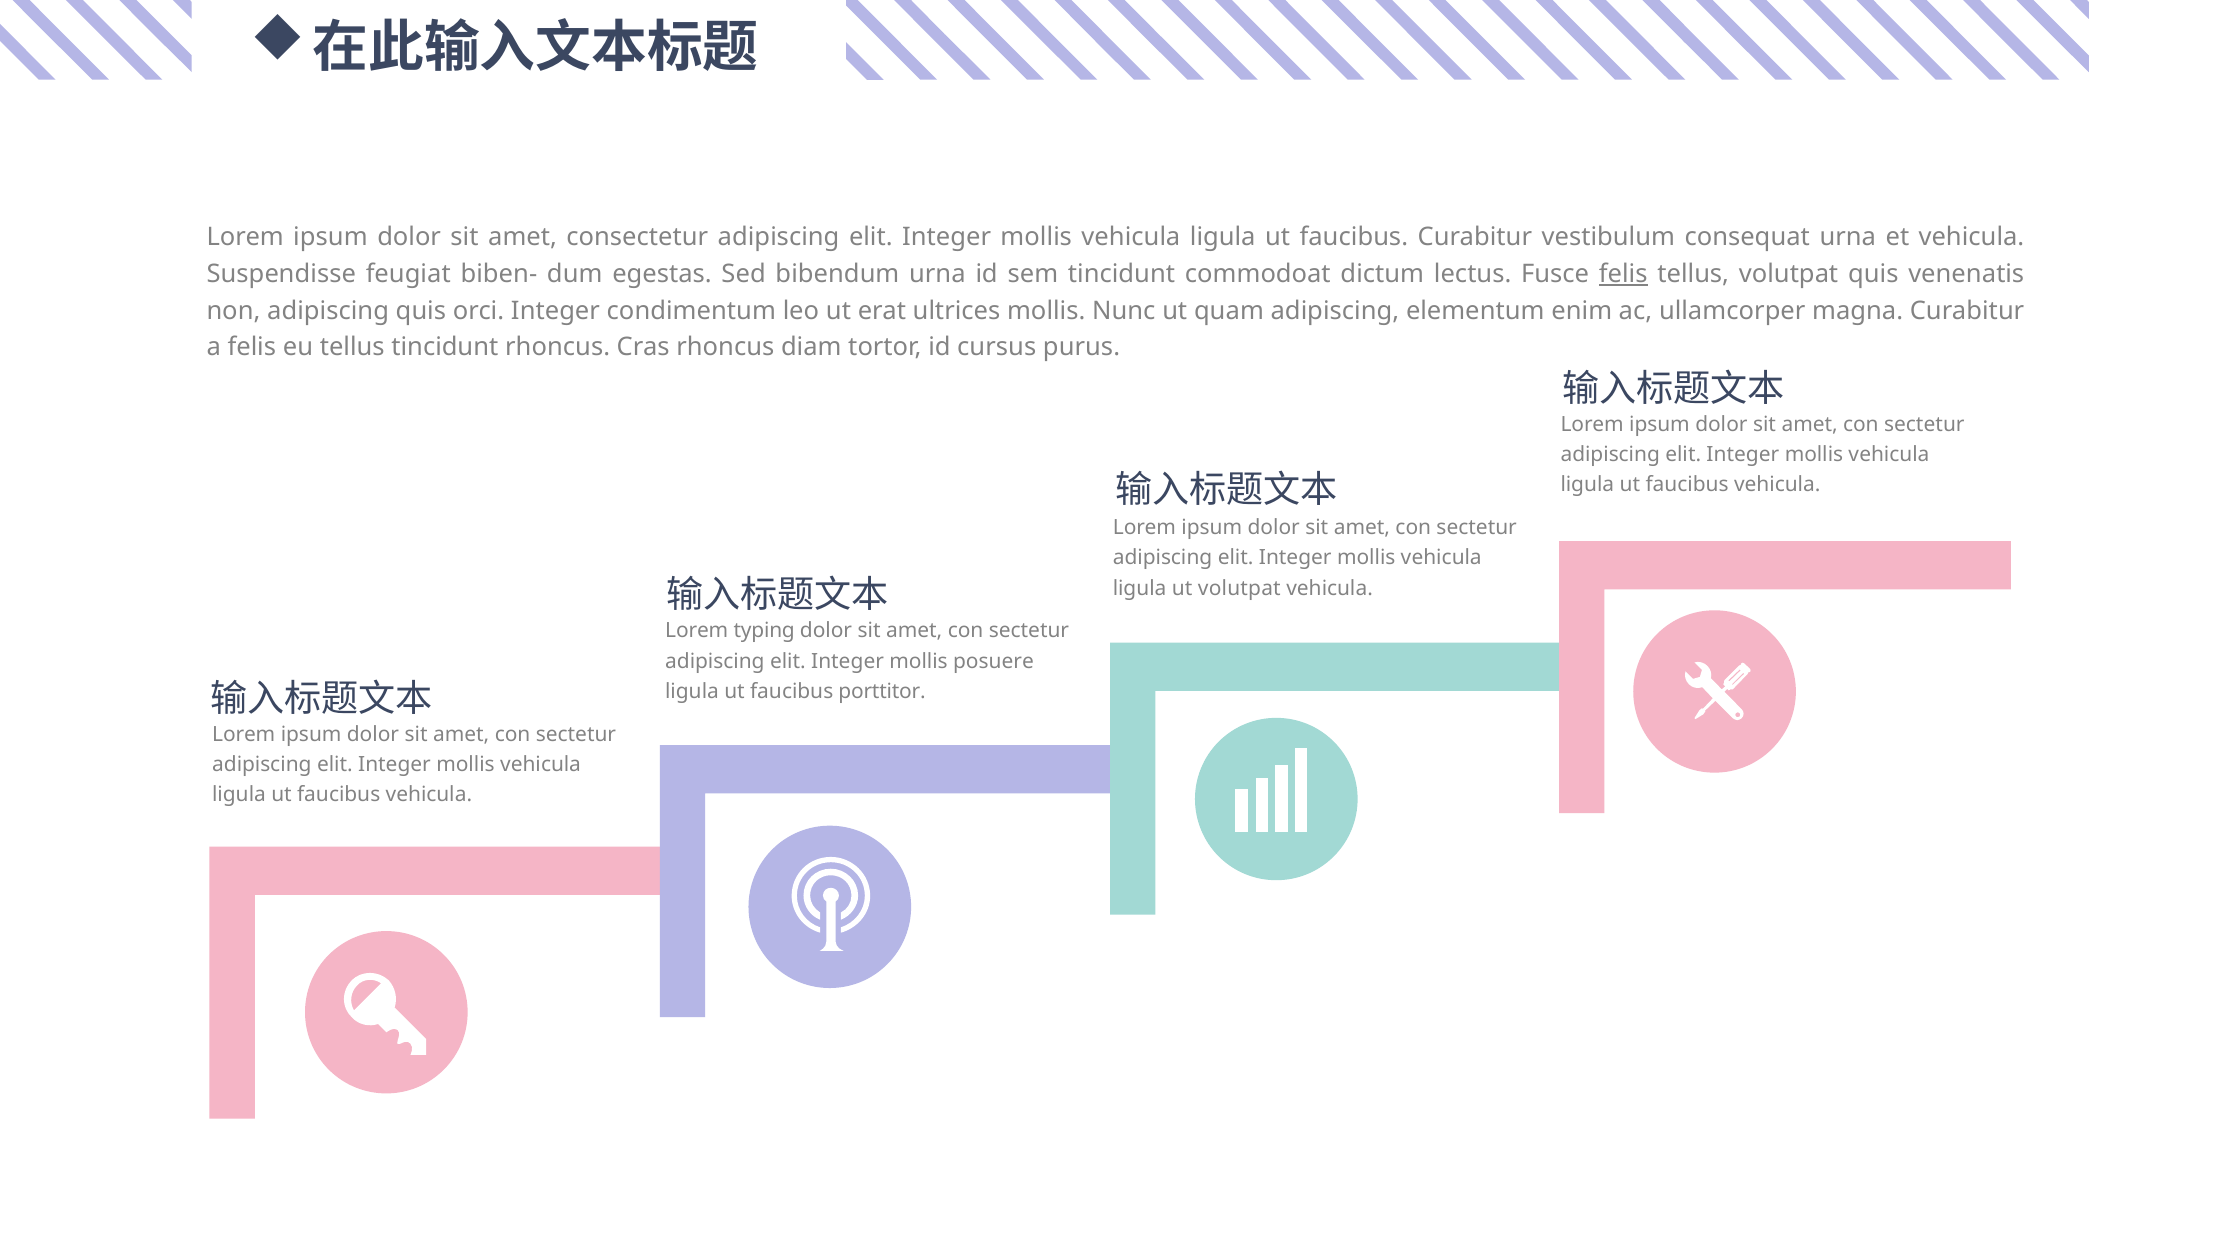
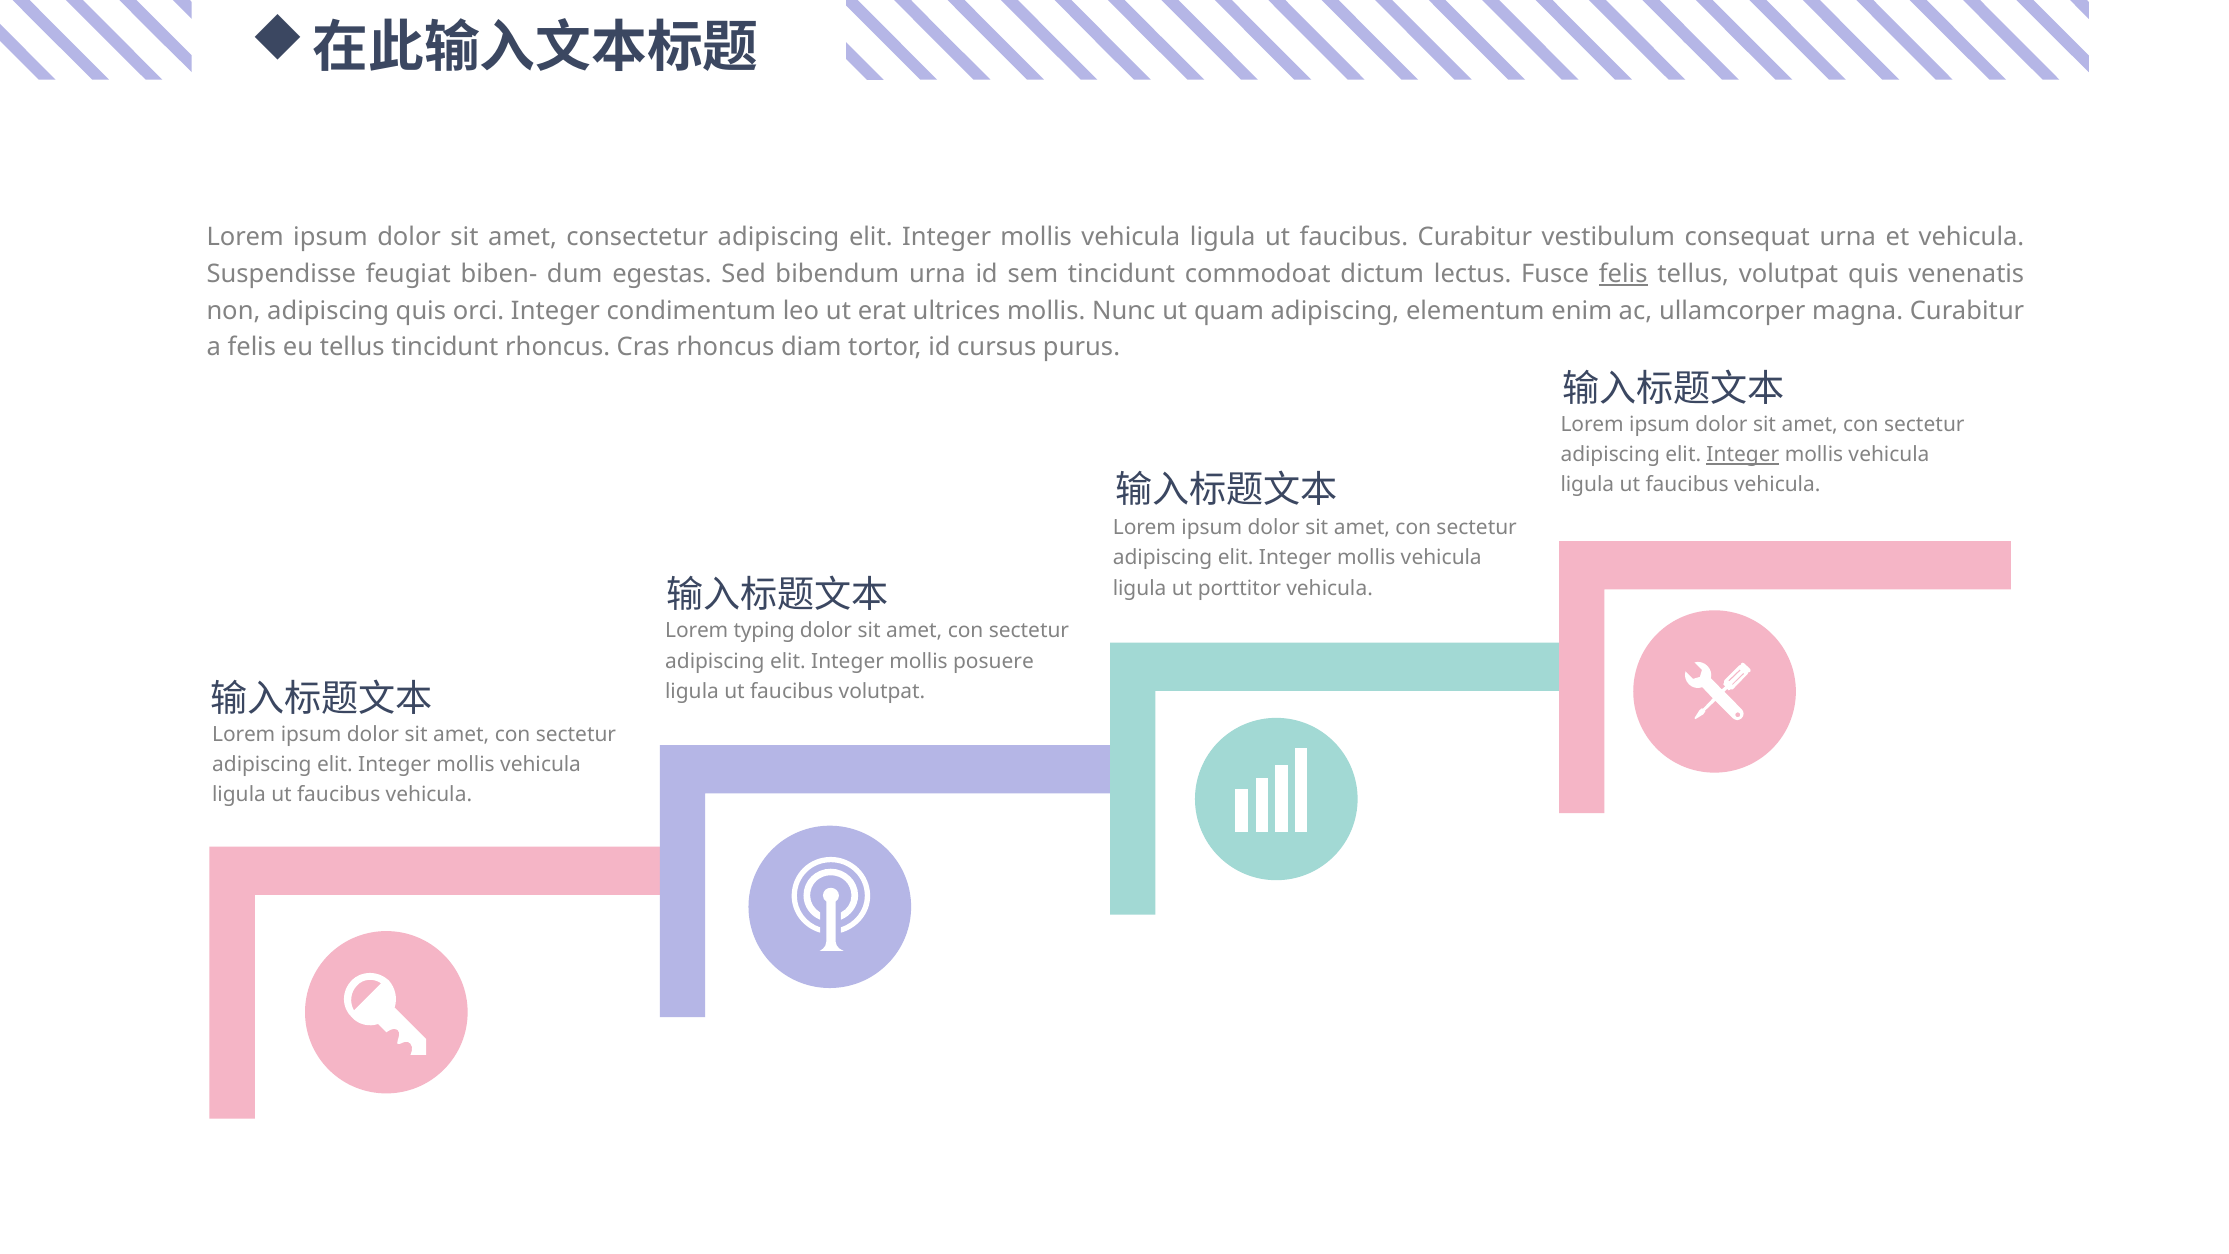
Integer underline: none -> present (1743, 455)
ut volutpat: volutpat -> porttitor (1240, 588)
faucibus porttitor: porttitor -> volutpat (882, 691)
